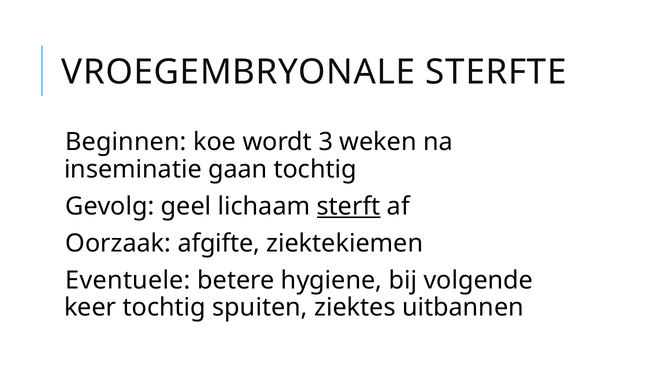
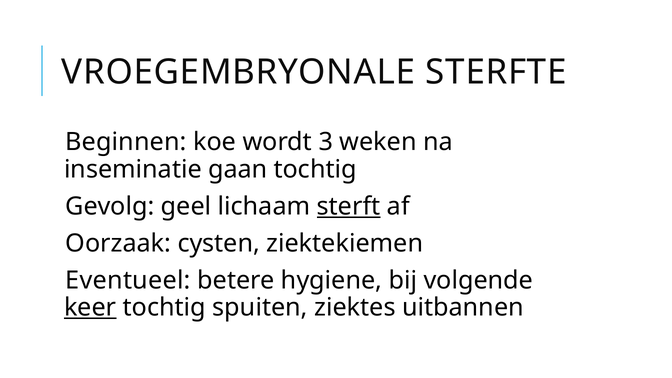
afgifte: afgifte -> cysten (219, 243)
Eventuele: Eventuele -> Eventueel (128, 280)
keer underline: none -> present (90, 307)
